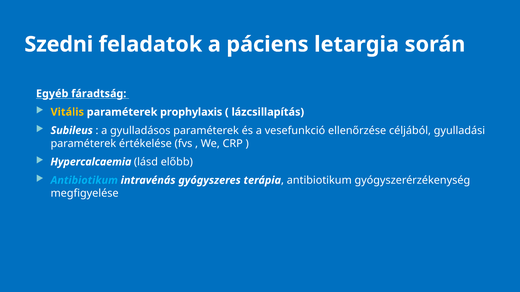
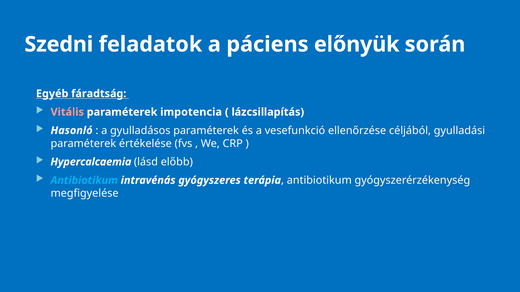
letargia: letargia -> előnyük (357, 44)
Vitális colour: yellow -> pink (67, 112)
prophylaxis: prophylaxis -> impotencia (191, 112)
Subileus: Subileus -> Hasonló (72, 131)
